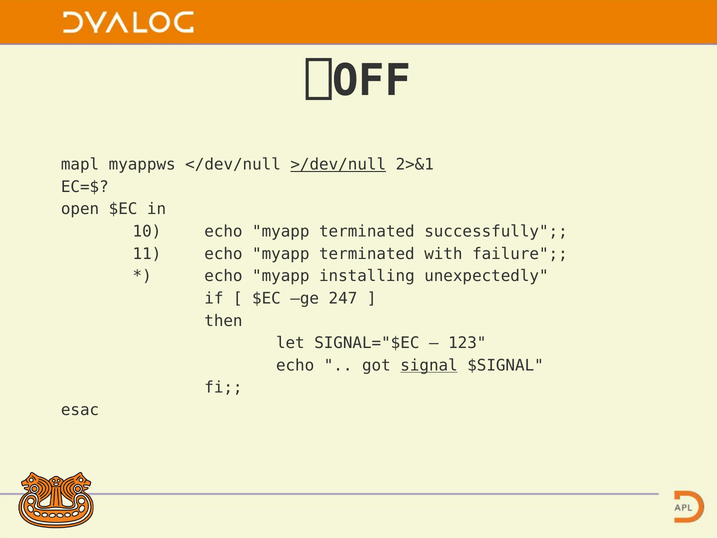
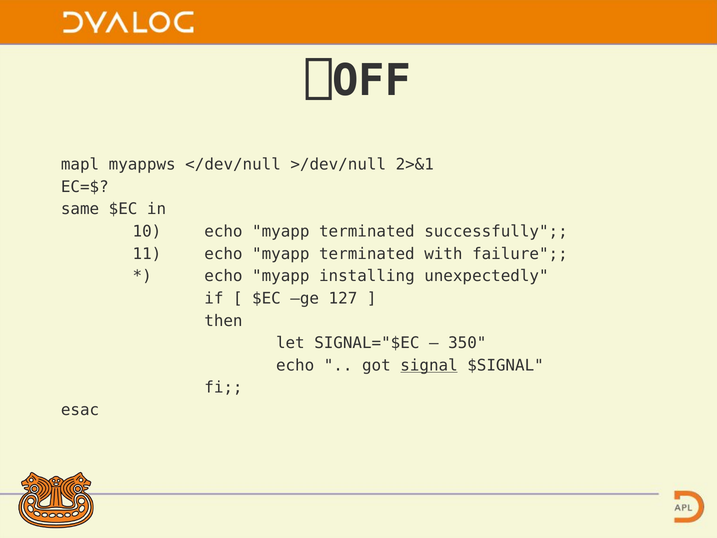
>/dev/null underline: present -> none (338, 165)
open: open -> same (80, 209)
247: 247 -> 127 (343, 298)
123: 123 -> 350 (467, 343)
